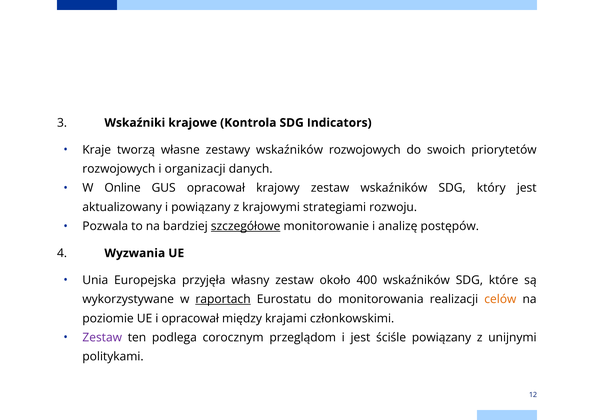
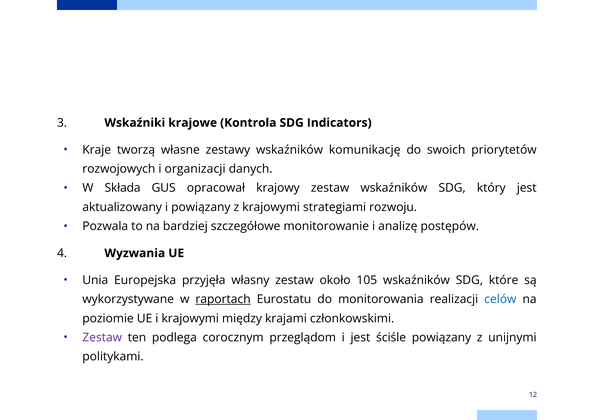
wskaźników rozwojowych: rozwojowych -> komunikację (365, 150)
Online: Online -> Składa (123, 188)
szczegółowe underline: present -> none (246, 226)
400: 400 -> 105 (367, 280)
celów colour: orange -> blue (500, 299)
i opracował: opracował -> krajowymi (190, 318)
